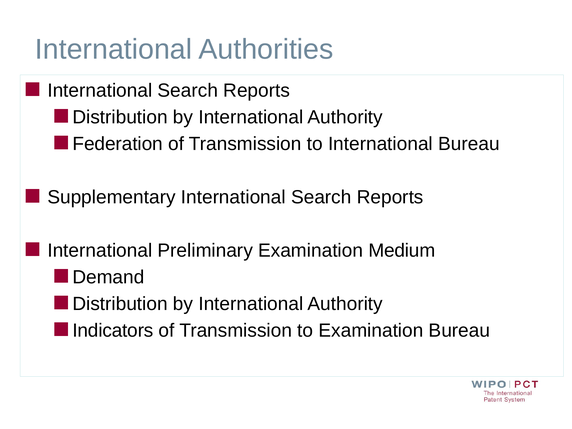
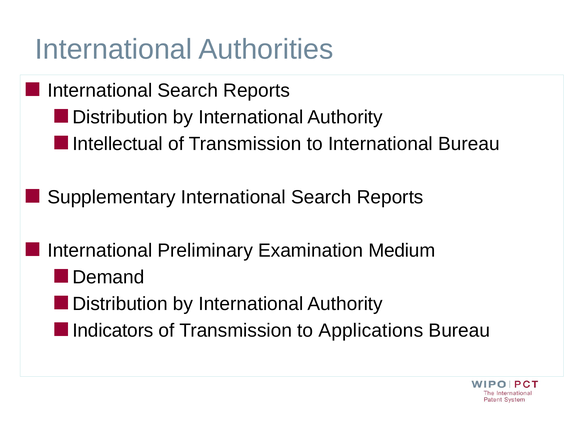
Federation: Federation -> Intellectual (118, 144)
to Examination: Examination -> Applications (371, 331)
